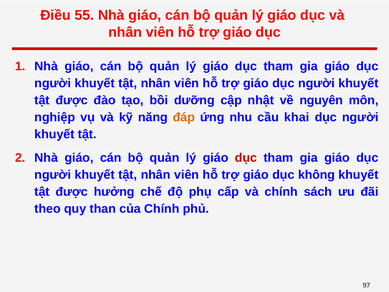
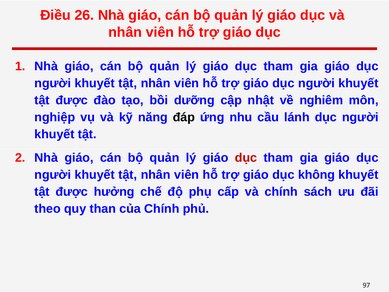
55: 55 -> 26 (84, 15)
nguyên: nguyên -> nghiêm (321, 100)
đáp colour: orange -> black (184, 117)
khai: khai -> lánh (297, 117)
